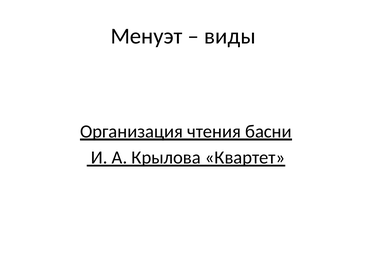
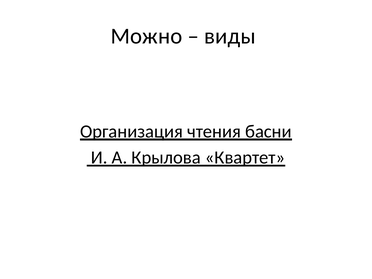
Менуэт: Менуэт -> Можно (146, 36)
